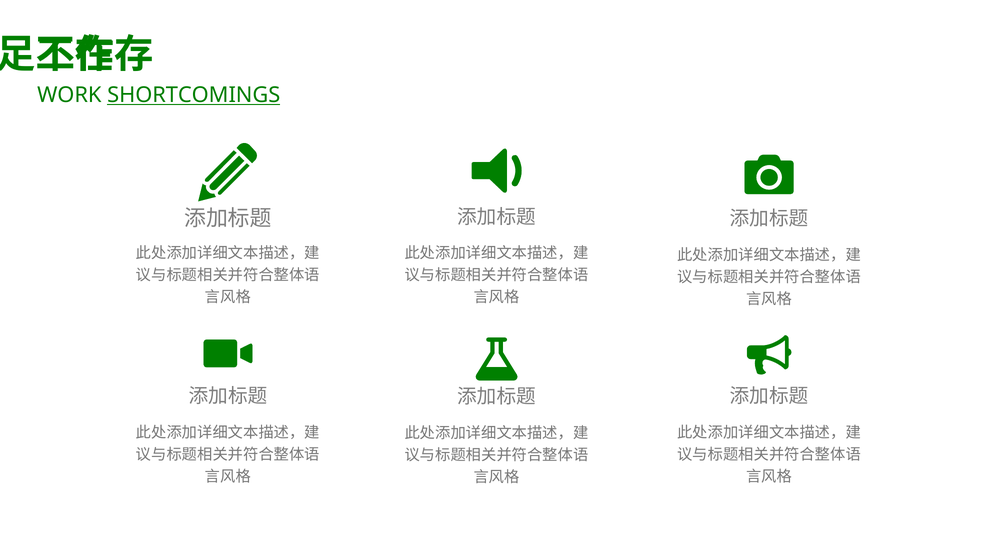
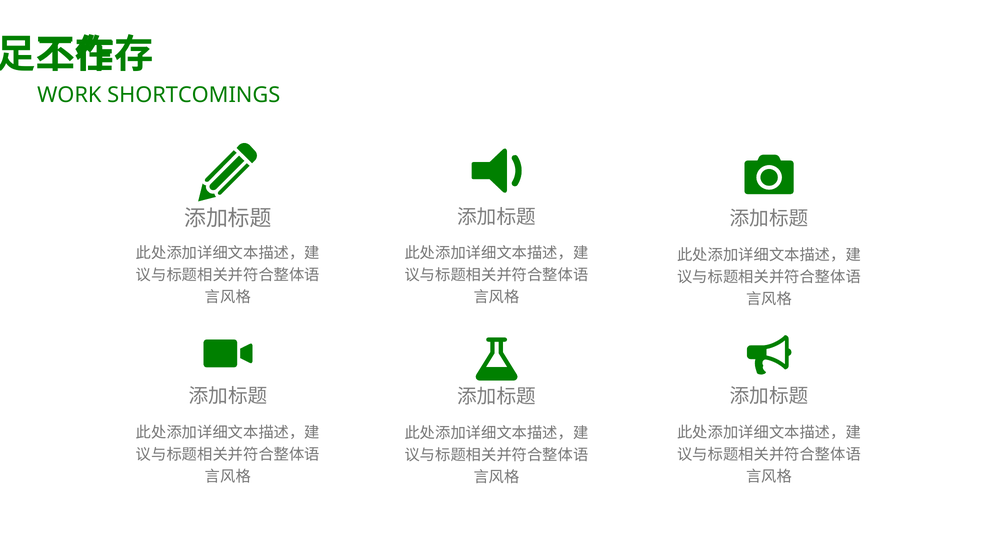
SHORTCOMINGS underline: present -> none (194, 95)
